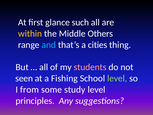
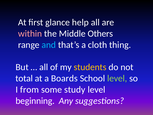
such: such -> help (80, 22)
within colour: yellow -> pink (30, 34)
cities: cities -> cloth (98, 45)
students colour: pink -> yellow (90, 67)
seen: seen -> total (24, 78)
Fishing: Fishing -> Boards (64, 78)
principles: principles -> beginning (35, 101)
